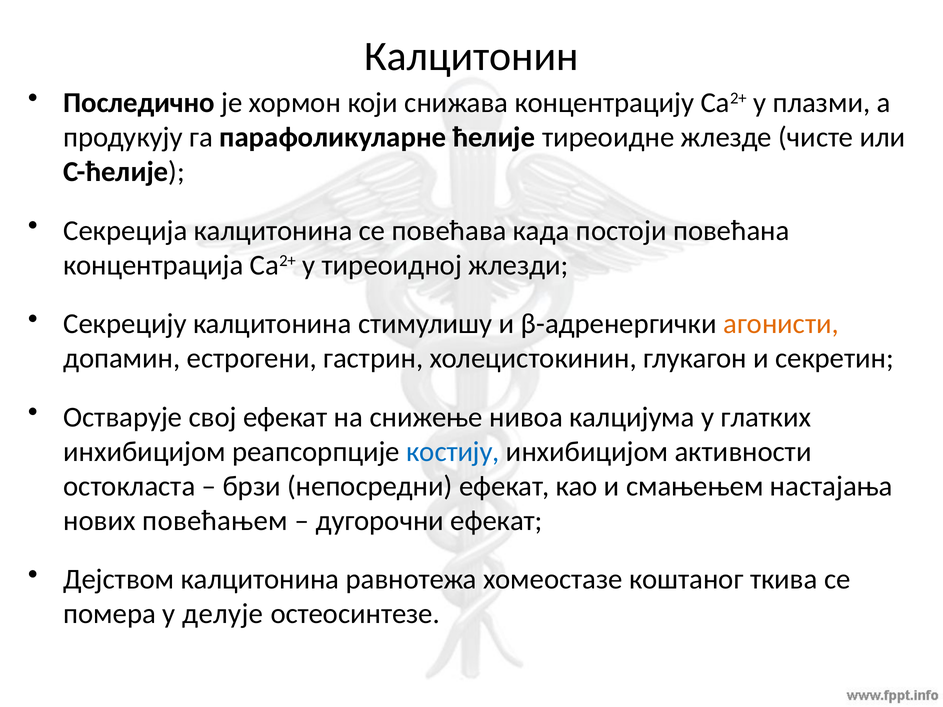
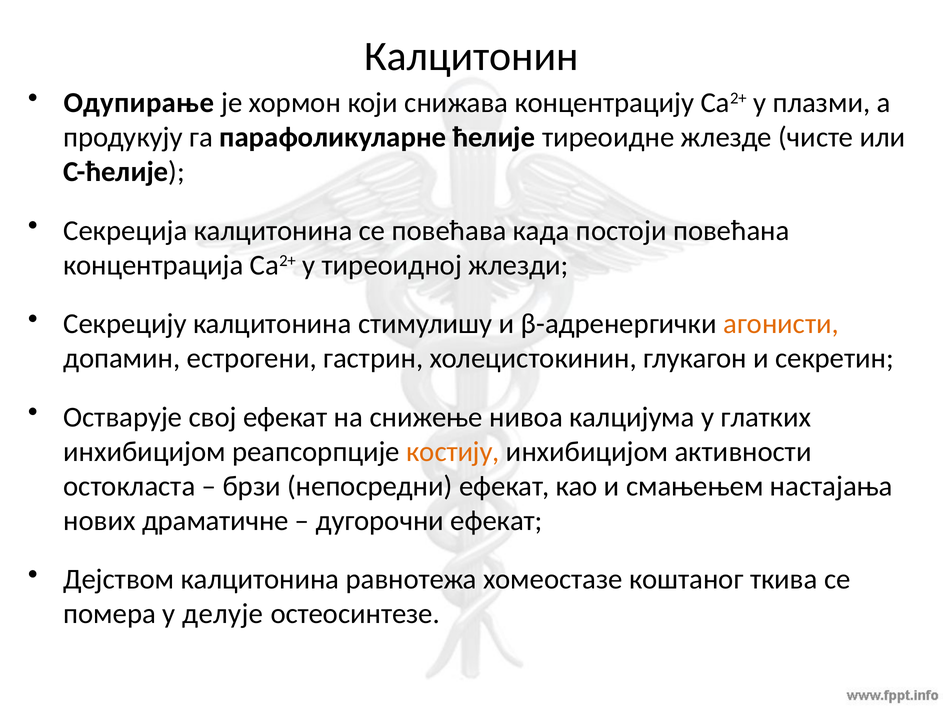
Последично: Последично -> Одупирање (139, 103)
костију colour: blue -> orange (453, 452)
повећањем: повећањем -> драматичне (215, 521)
